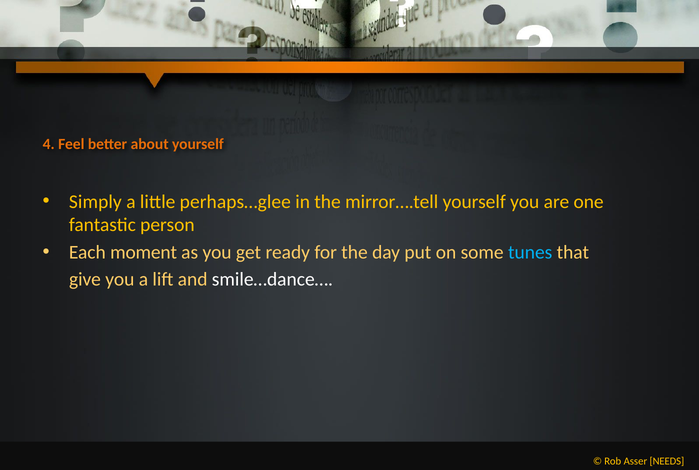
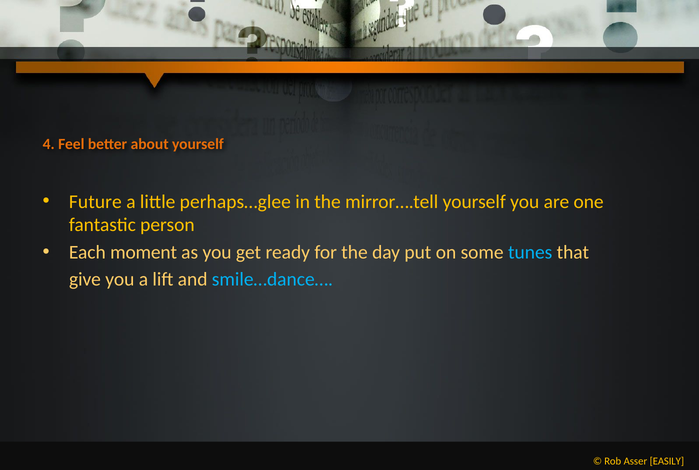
Simply: Simply -> Future (95, 202)
smile…dance… colour: white -> light blue (272, 279)
NEEDS: NEEDS -> EASILY (667, 461)
